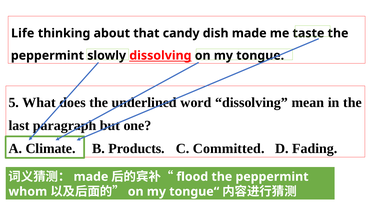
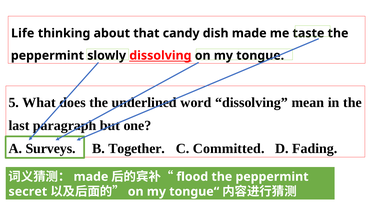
Climate: Climate -> Surveys (51, 149)
Products: Products -> Together (137, 149)
whom: whom -> secret (28, 192)
